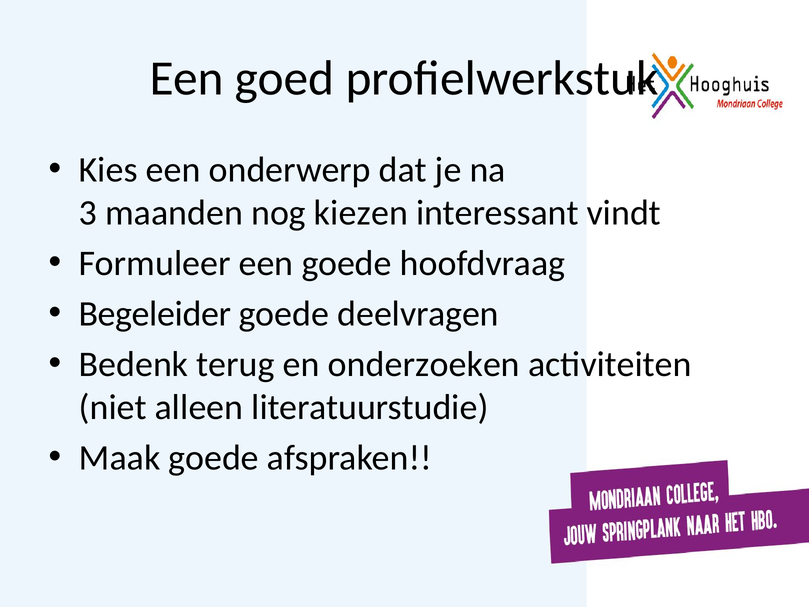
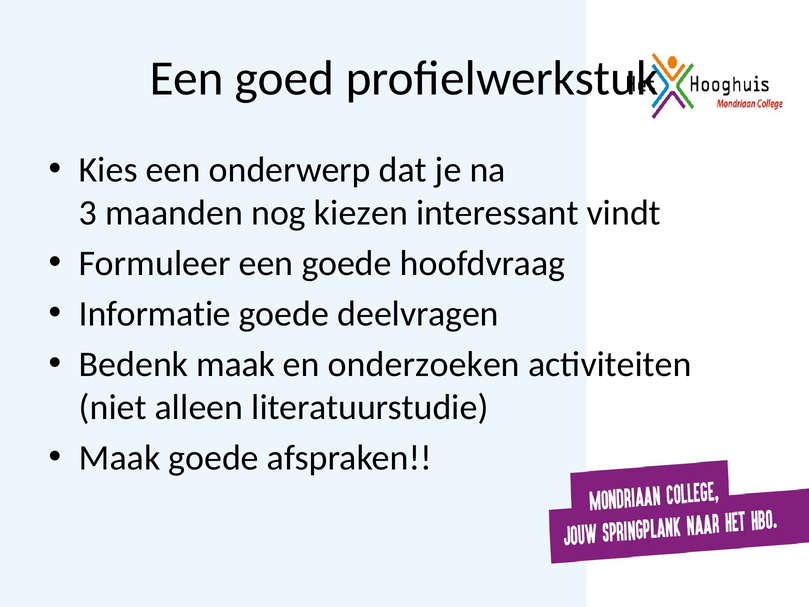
Begeleider: Begeleider -> Informatie (155, 314)
Bedenk terug: terug -> maak (236, 364)
